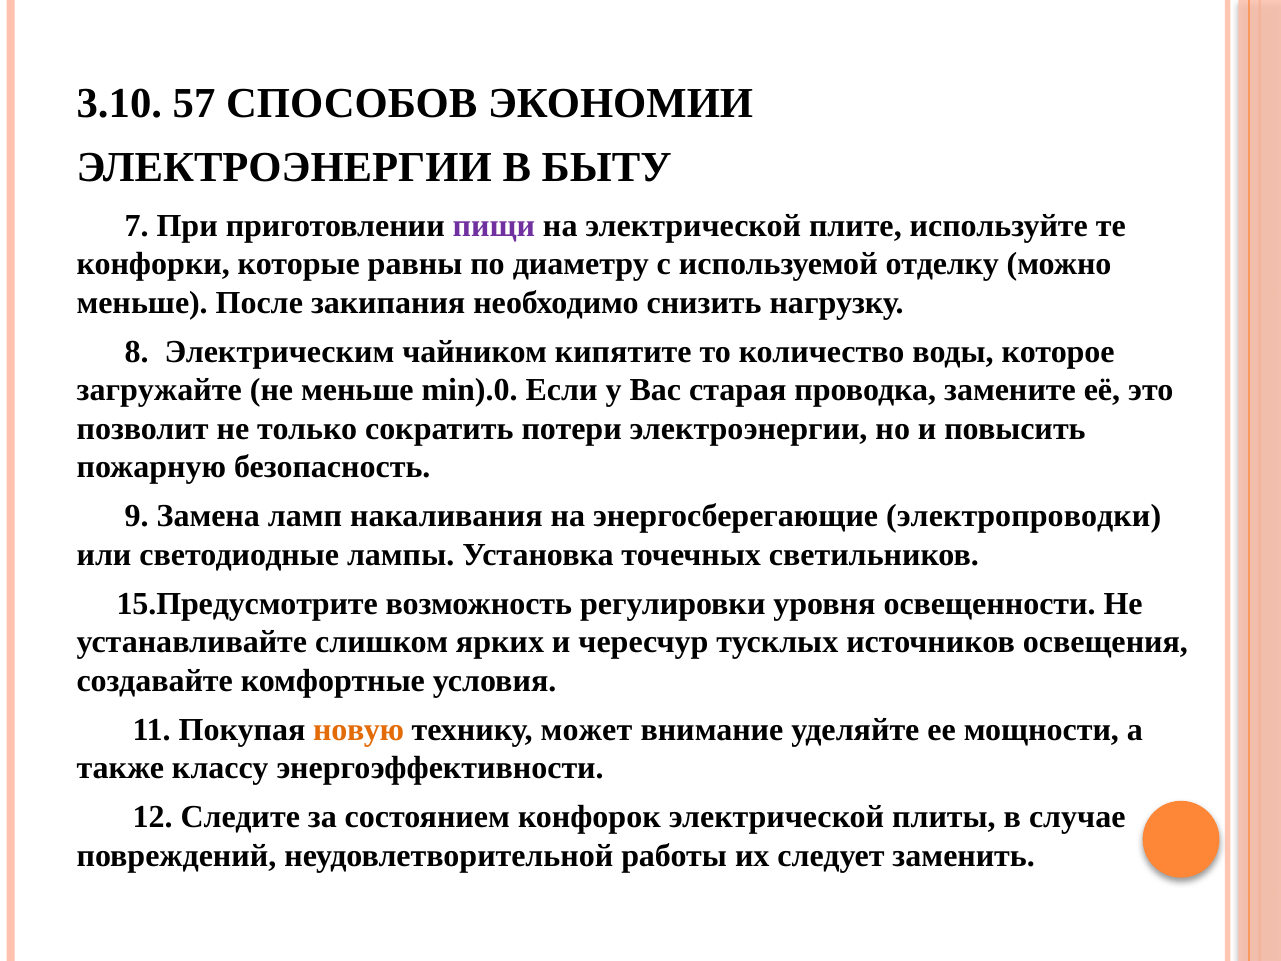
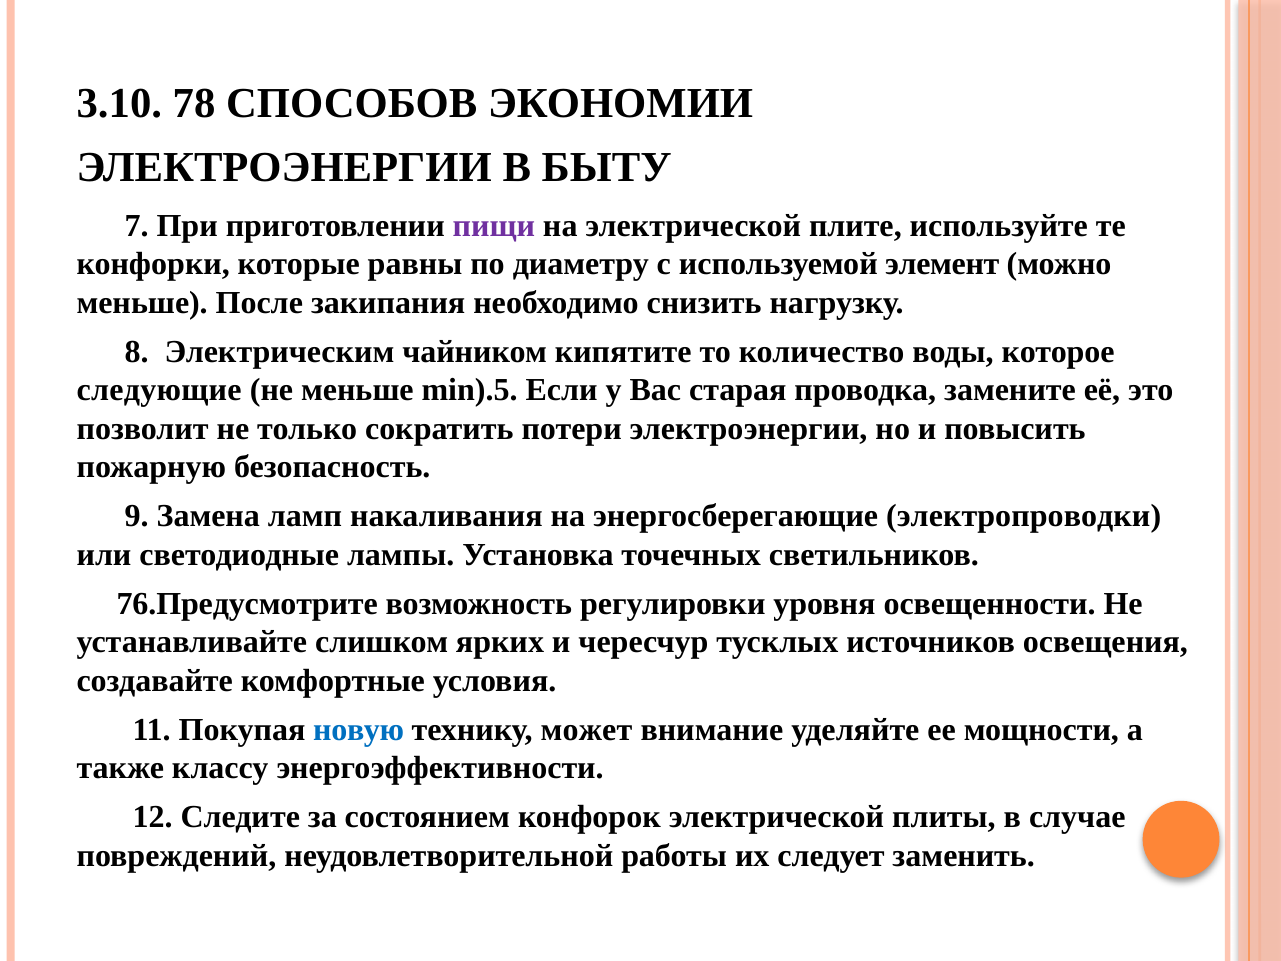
57: 57 -> 78 (194, 103)
отделку: отделку -> элемент (942, 264)
загружайте: загружайте -> следующие (159, 390)
min).0: min).0 -> min).5 (470, 390)
15.Предусмотрите: 15.Предусмотрите -> 76.Предусмотрите (247, 604)
новую colour: orange -> blue (359, 730)
